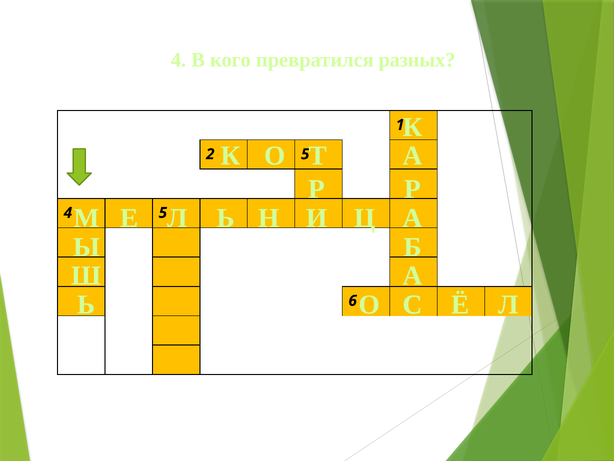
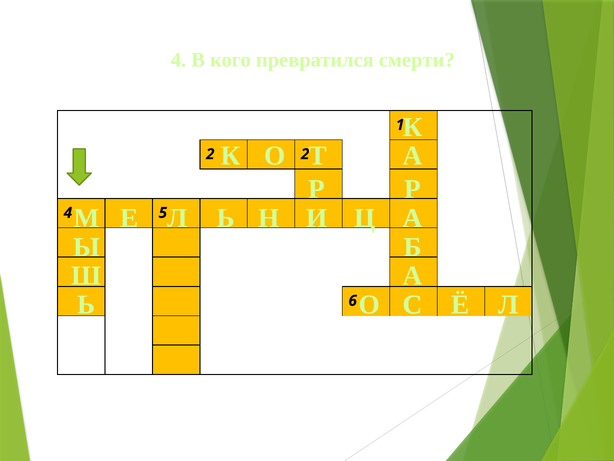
разных: разных -> смерти (417, 60)
2 5: 5 -> 2 (305, 154)
